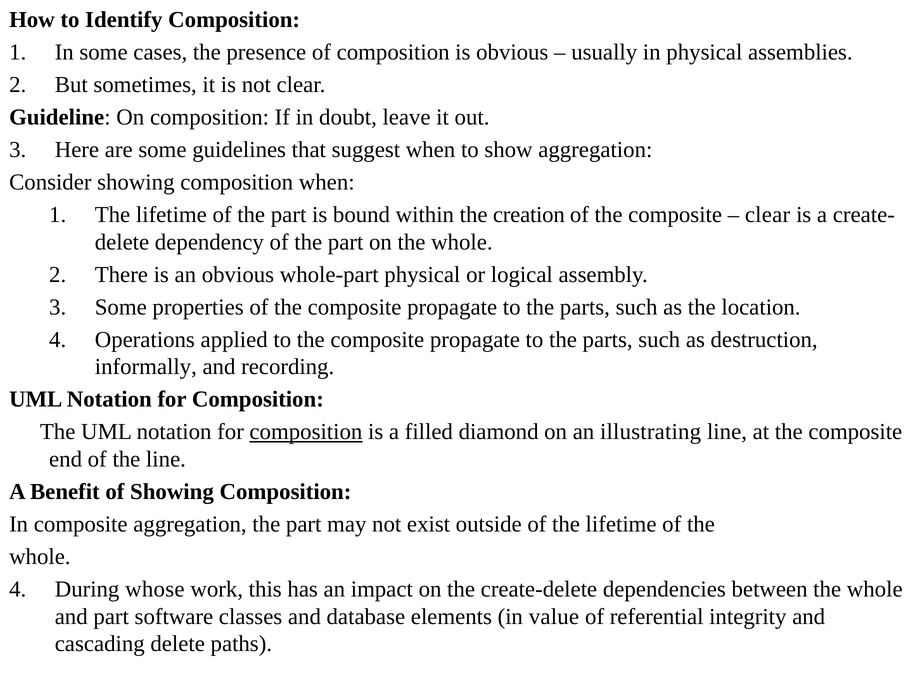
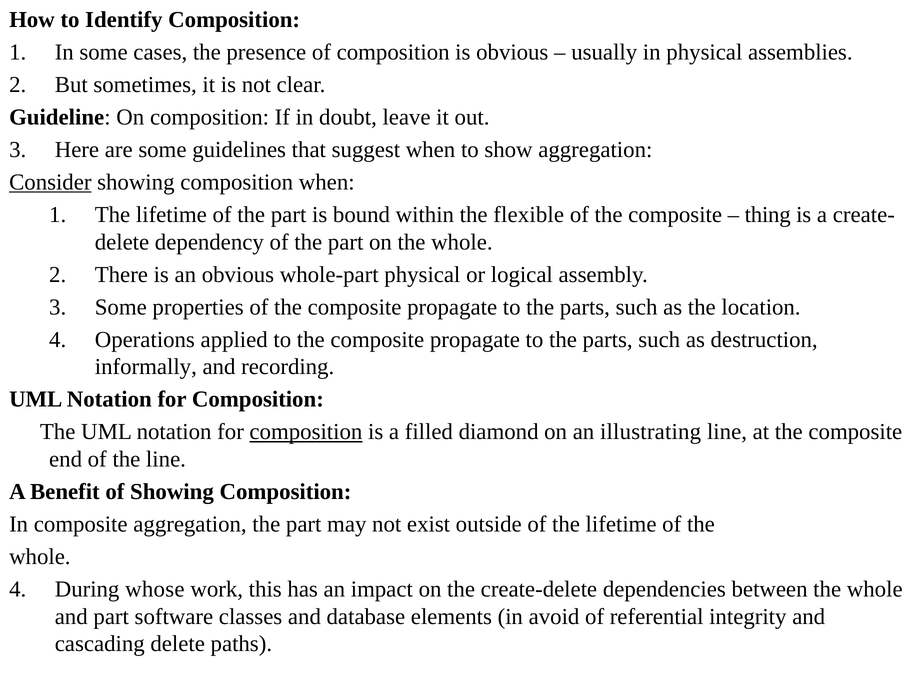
Consider underline: none -> present (50, 182)
creation: creation -> flexible (529, 215)
clear: clear -> thing (768, 215)
value: value -> avoid (554, 617)
